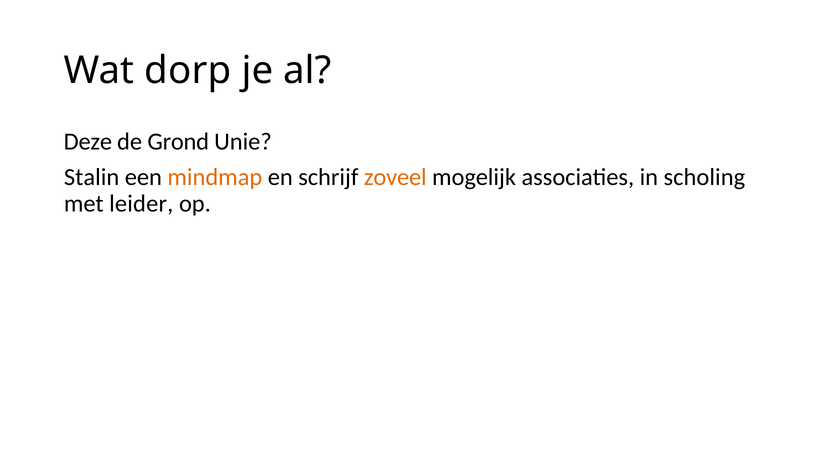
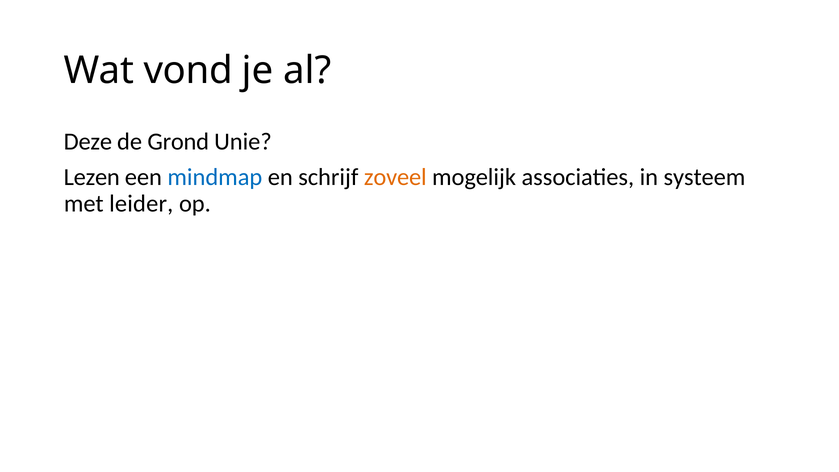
dorp: dorp -> vond (188, 70)
Stalin: Stalin -> Lezen (92, 177)
mindmap colour: orange -> blue (215, 177)
scholing: scholing -> systeem (704, 177)
